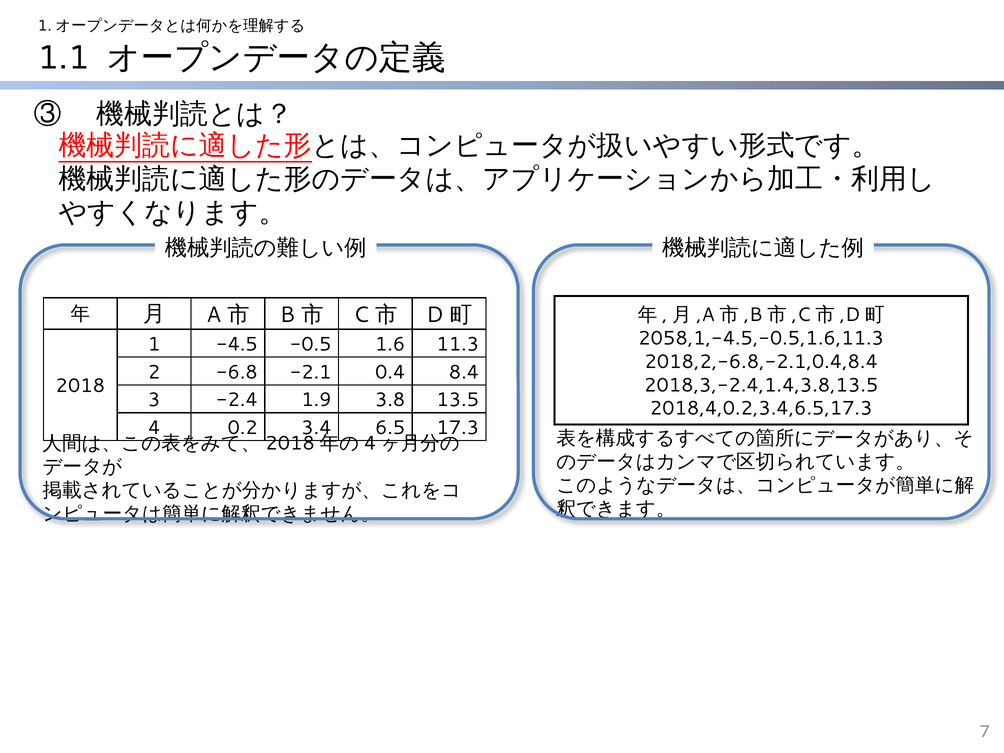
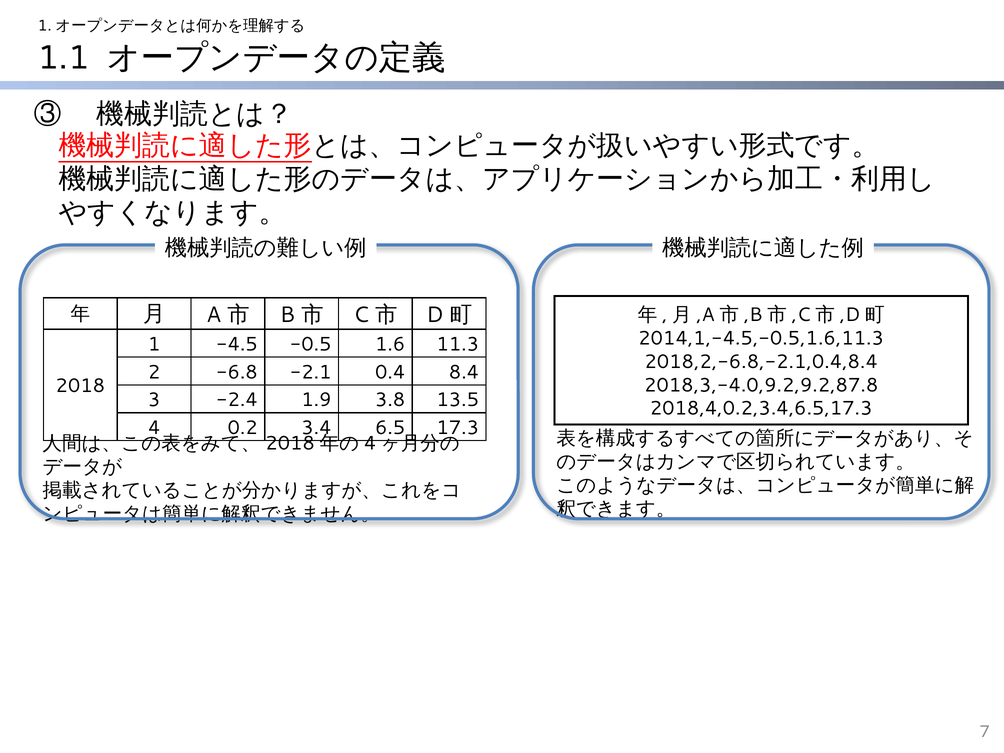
2058,1,-4.5,-0.5,1.6,11.3: 2058,1,-4.5,-0.5,1.6,11.3 -> 2014,1,-4.5,-0.5,1.6,11.3 (761, 338)
2018,3,-2.4,1.4,3.8,13.5: 2018,3,-2.4,1.4,3.8,13.5 -> 2018,3,-4.0,9.2,9.2,87.8 (761, 385)
